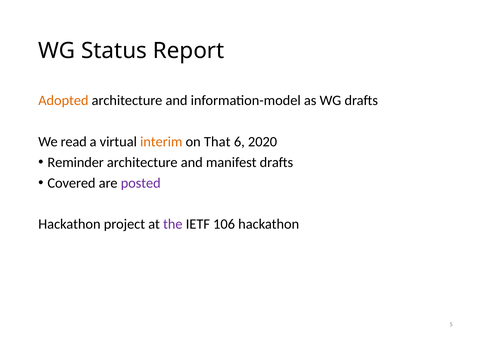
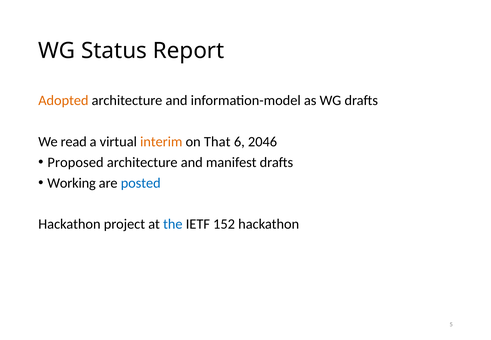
2020: 2020 -> 2046 (263, 142)
Reminder: Reminder -> Proposed (76, 162)
Covered: Covered -> Working (72, 183)
posted colour: purple -> blue (141, 183)
the colour: purple -> blue (173, 224)
106: 106 -> 152 (224, 224)
